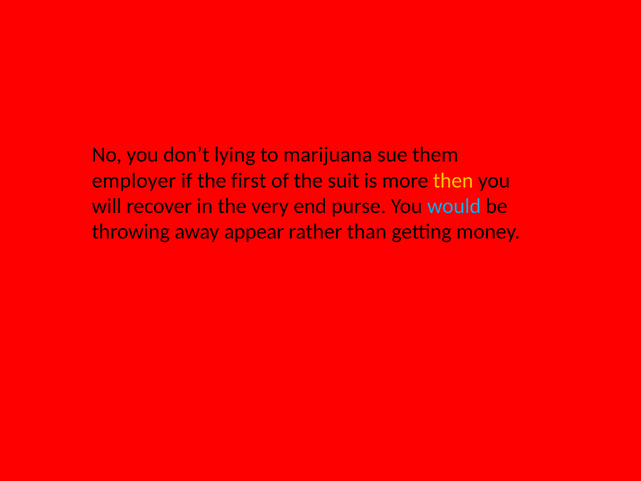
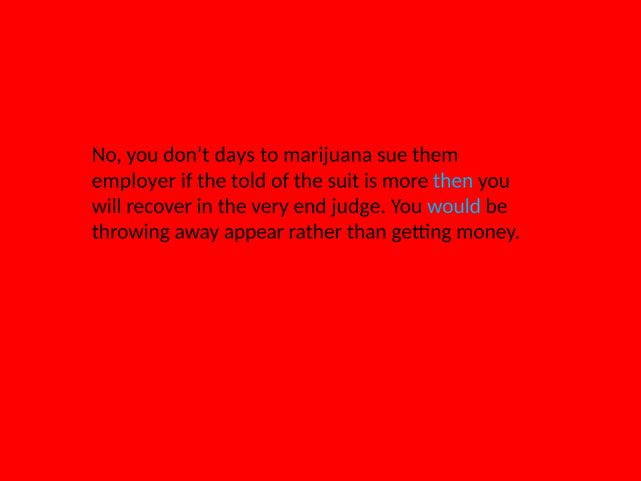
lying: lying -> days (235, 155)
first: first -> told (249, 180)
then colour: yellow -> light blue (453, 180)
purse: purse -> judge (359, 206)
